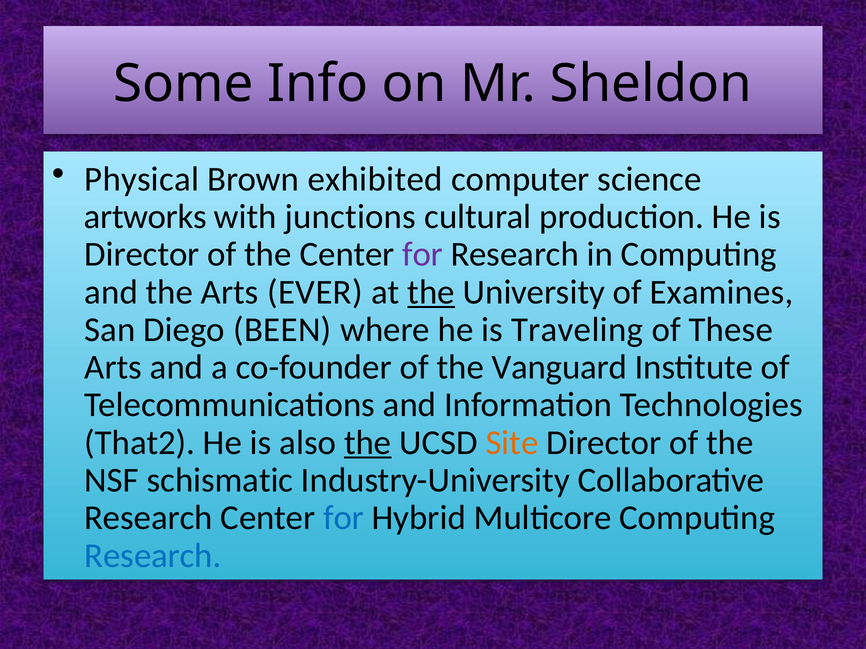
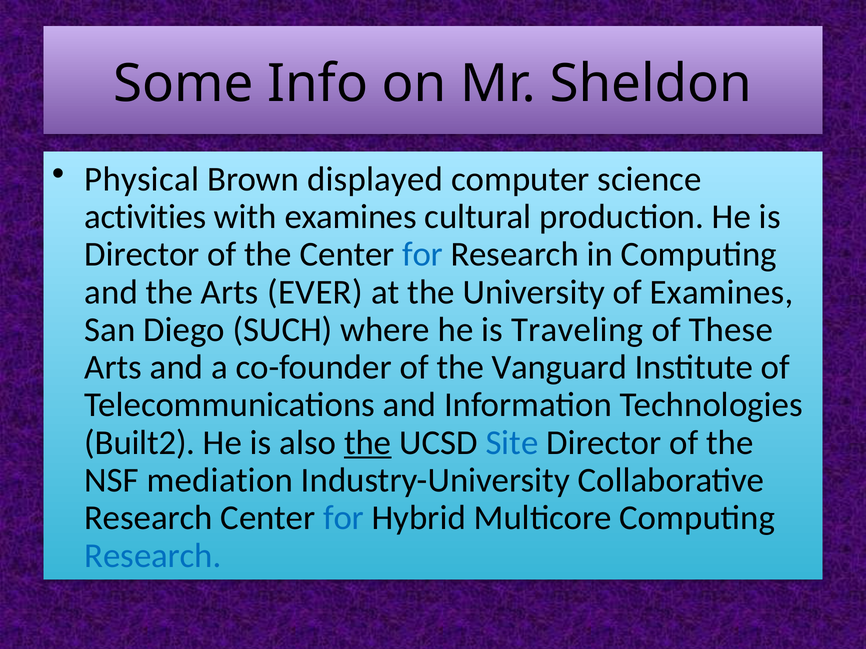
exhibited: exhibited -> displayed (375, 179)
artworks: artworks -> activities (145, 217)
with junctions: junctions -> examines (351, 217)
for colour: purple -> blue (423, 255)
the underline: present -> none (431, 292)
BEEN: BEEN -> SUCH (283, 330)
That2: That2 -> Built2 (140, 443)
Site colour: orange -> blue (512, 443)
schismatic: schismatic -> mediation (220, 481)
